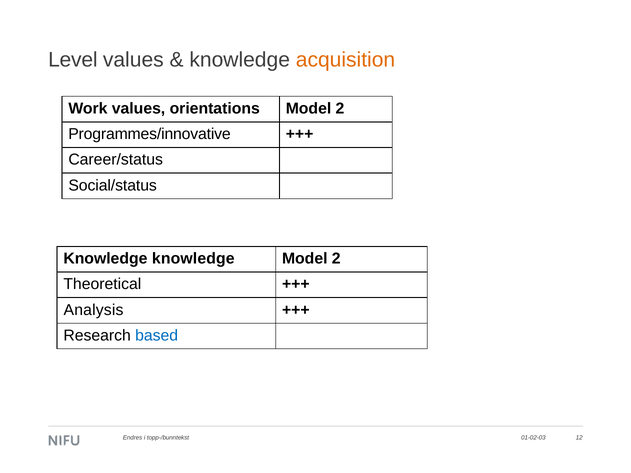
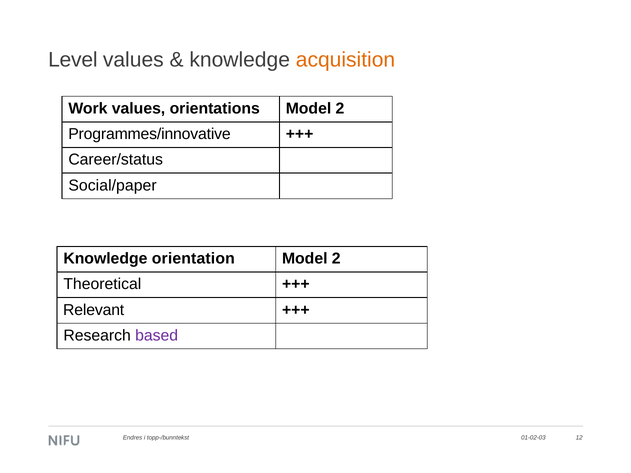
Social/status: Social/status -> Social/paper (113, 185)
Knowledge knowledge: knowledge -> orientation (193, 259)
Analysis: Analysis -> Relevant (94, 310)
based colour: blue -> purple (157, 336)
